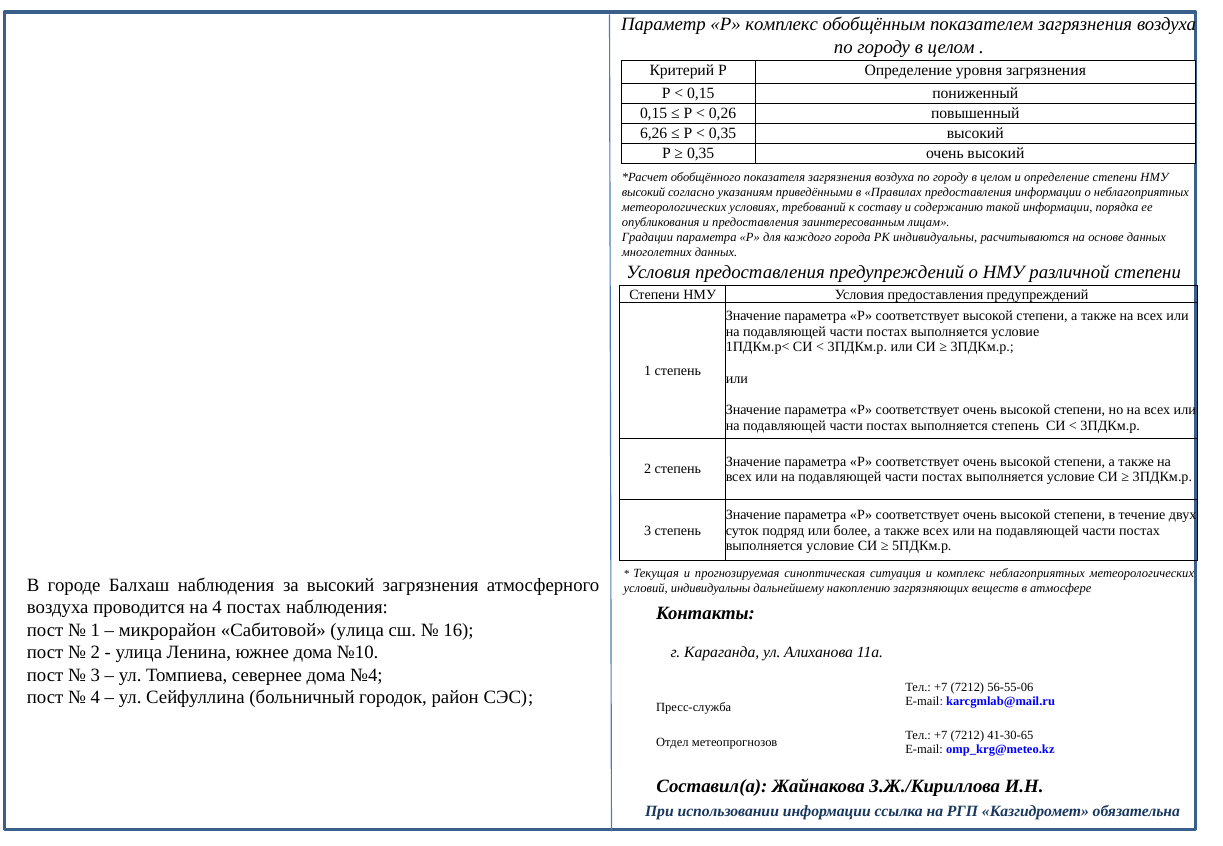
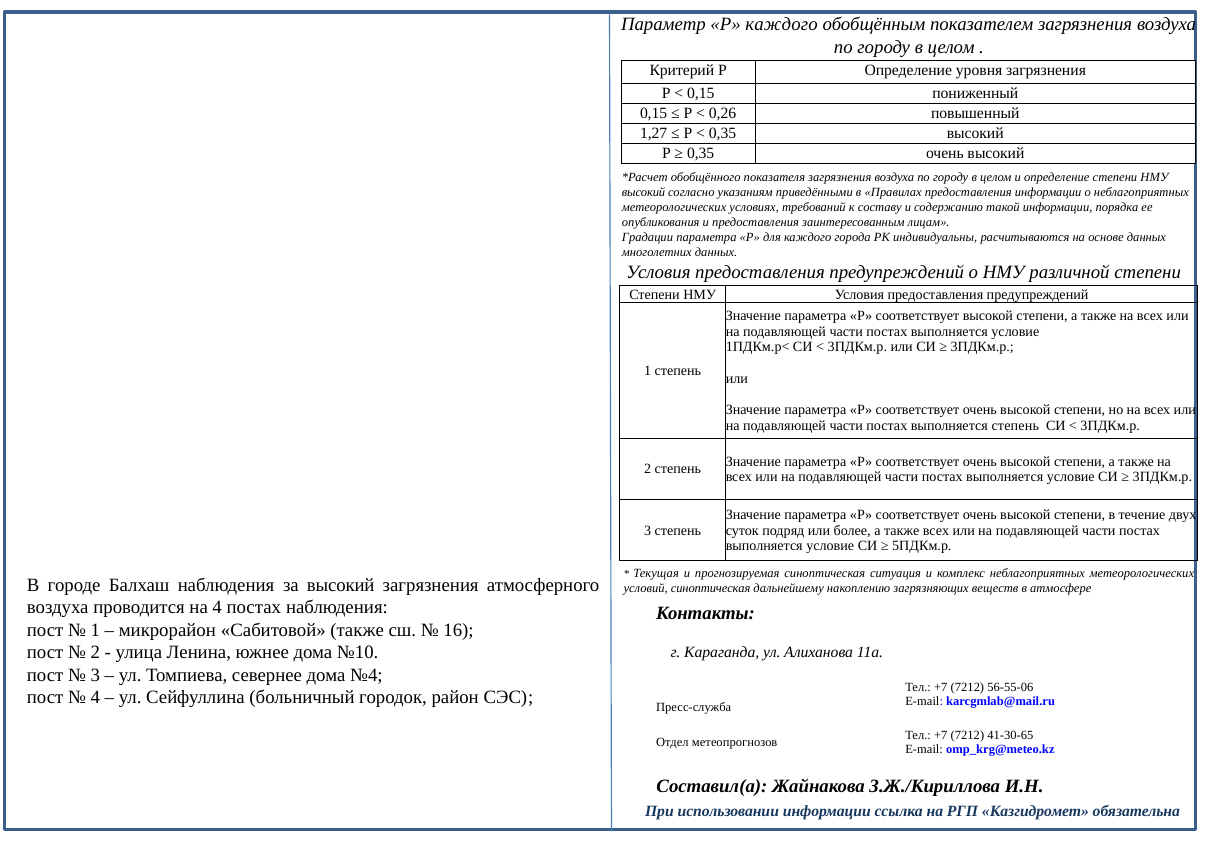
Р комплекс: комплекс -> каждого (782, 25)
6,26: 6,26 -> 1,27 (654, 133)
условий индивидуальны: индивидуальны -> синоптическая (711, 588)
Сабитовой улица: улица -> также (357, 631)
